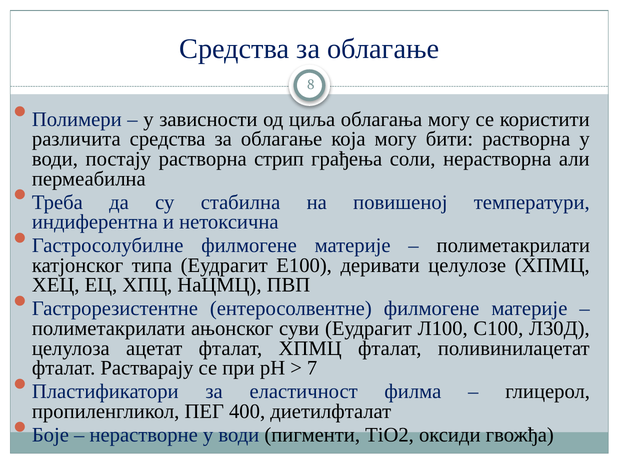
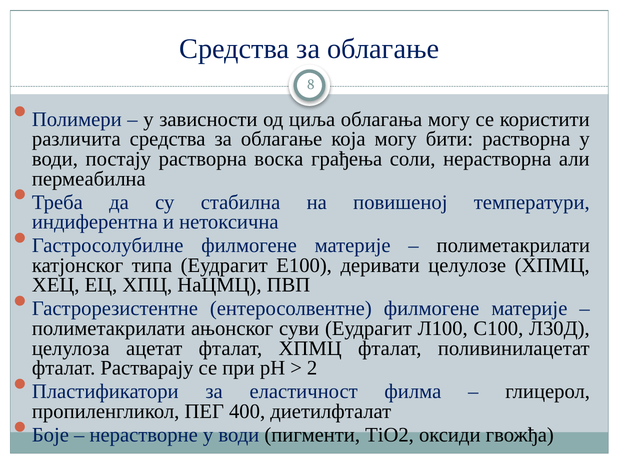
стрип: стрип -> воска (279, 159)
7: 7 -> 2 (312, 368)
